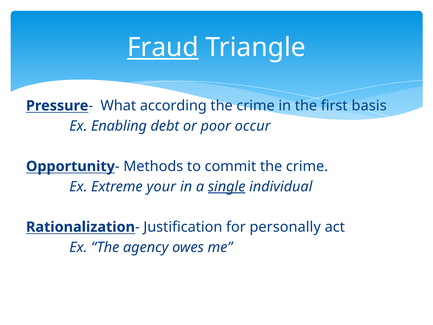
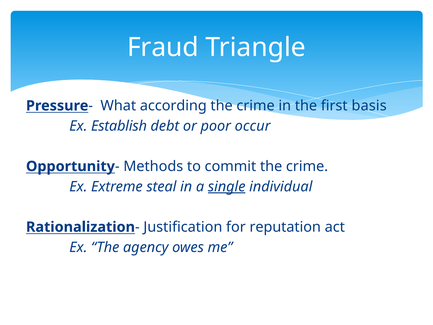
Fraud underline: present -> none (163, 48)
Enabling: Enabling -> Establish (119, 126)
your: your -> steal (161, 186)
personally: personally -> reputation (285, 227)
